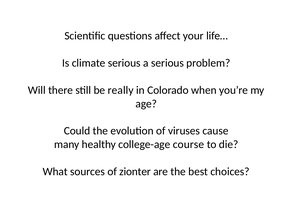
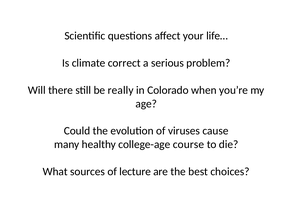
climate serious: serious -> correct (124, 63)
zionter: zionter -> lecture (135, 171)
